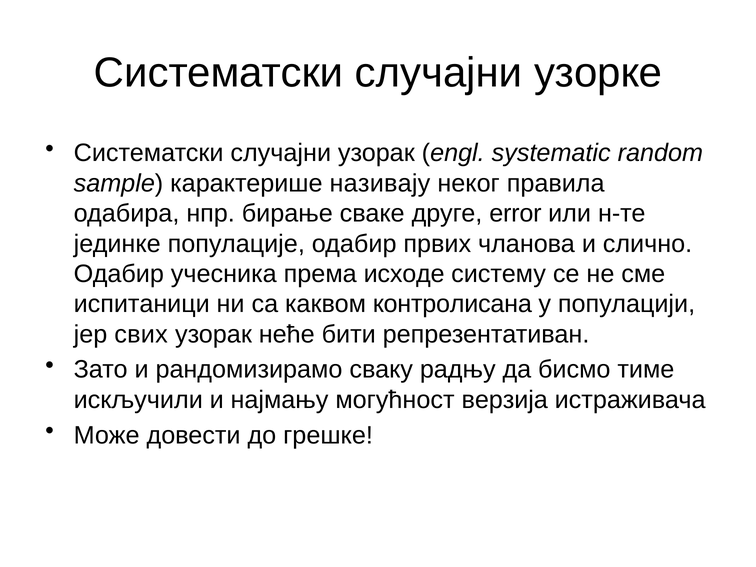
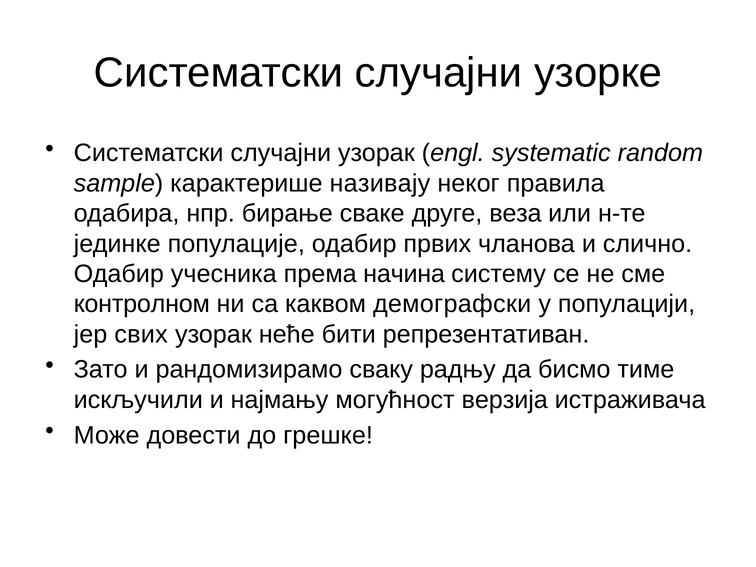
error: error -> веза (515, 213)
исходе: исходе -> начина (404, 274)
испитаници: испитаници -> контролном (142, 304)
контролисана: контролисана -> демографски (452, 304)
